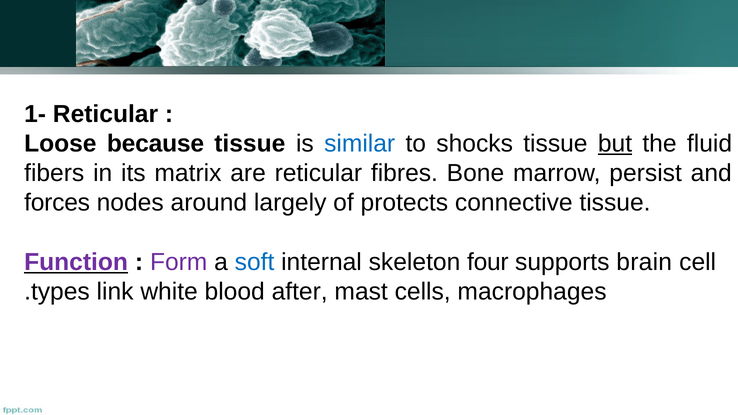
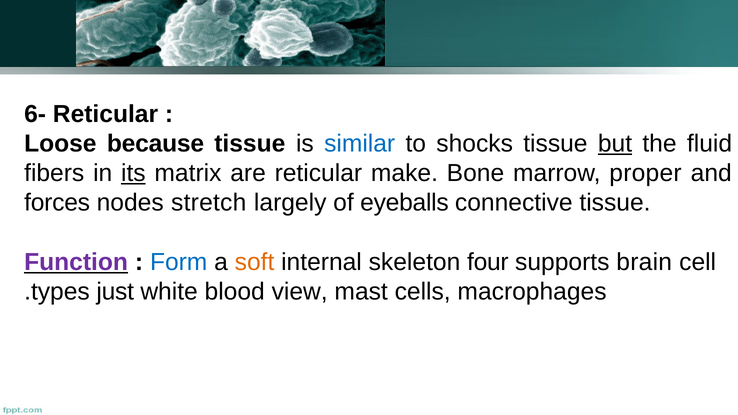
1-: 1- -> 6- (35, 114)
its underline: none -> present (133, 173)
fibres: fibres -> make (404, 173)
persist: persist -> proper (646, 173)
around: around -> stretch (209, 203)
protects: protects -> eyeballs (404, 203)
Form colour: purple -> blue (179, 262)
soft colour: blue -> orange (255, 262)
link: link -> just (115, 292)
after: after -> view (300, 292)
